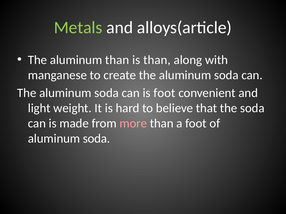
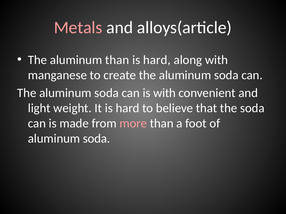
Metals colour: light green -> pink (78, 28)
than: than -> hard (157, 60)
is foot: foot -> with (165, 93)
